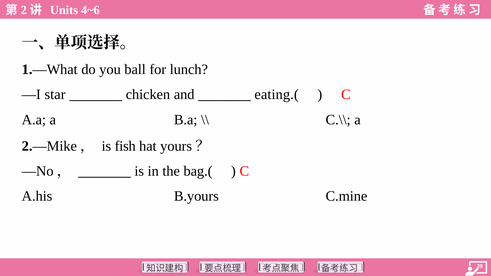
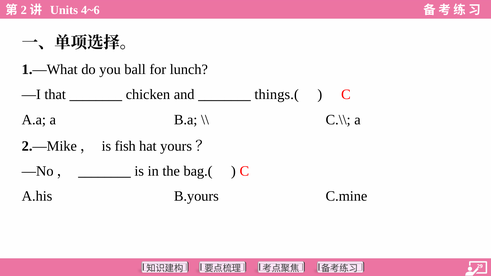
star: star -> that (55, 94)
eating.(: eating.( -> things.( (277, 94)
